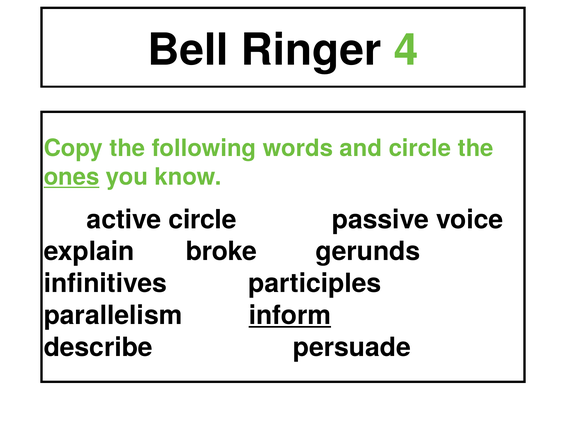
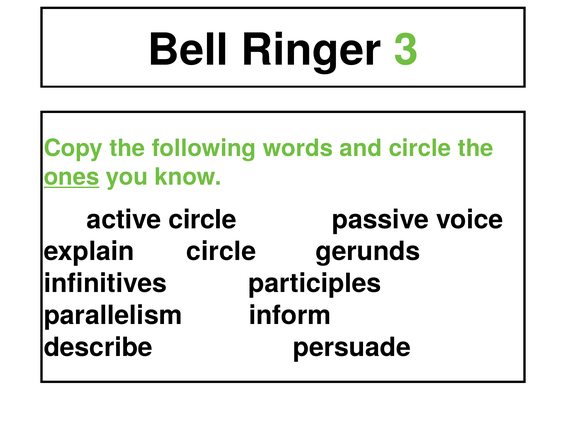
4: 4 -> 3 (406, 50)
explain broke: broke -> circle (221, 251)
inform underline: present -> none (290, 315)
